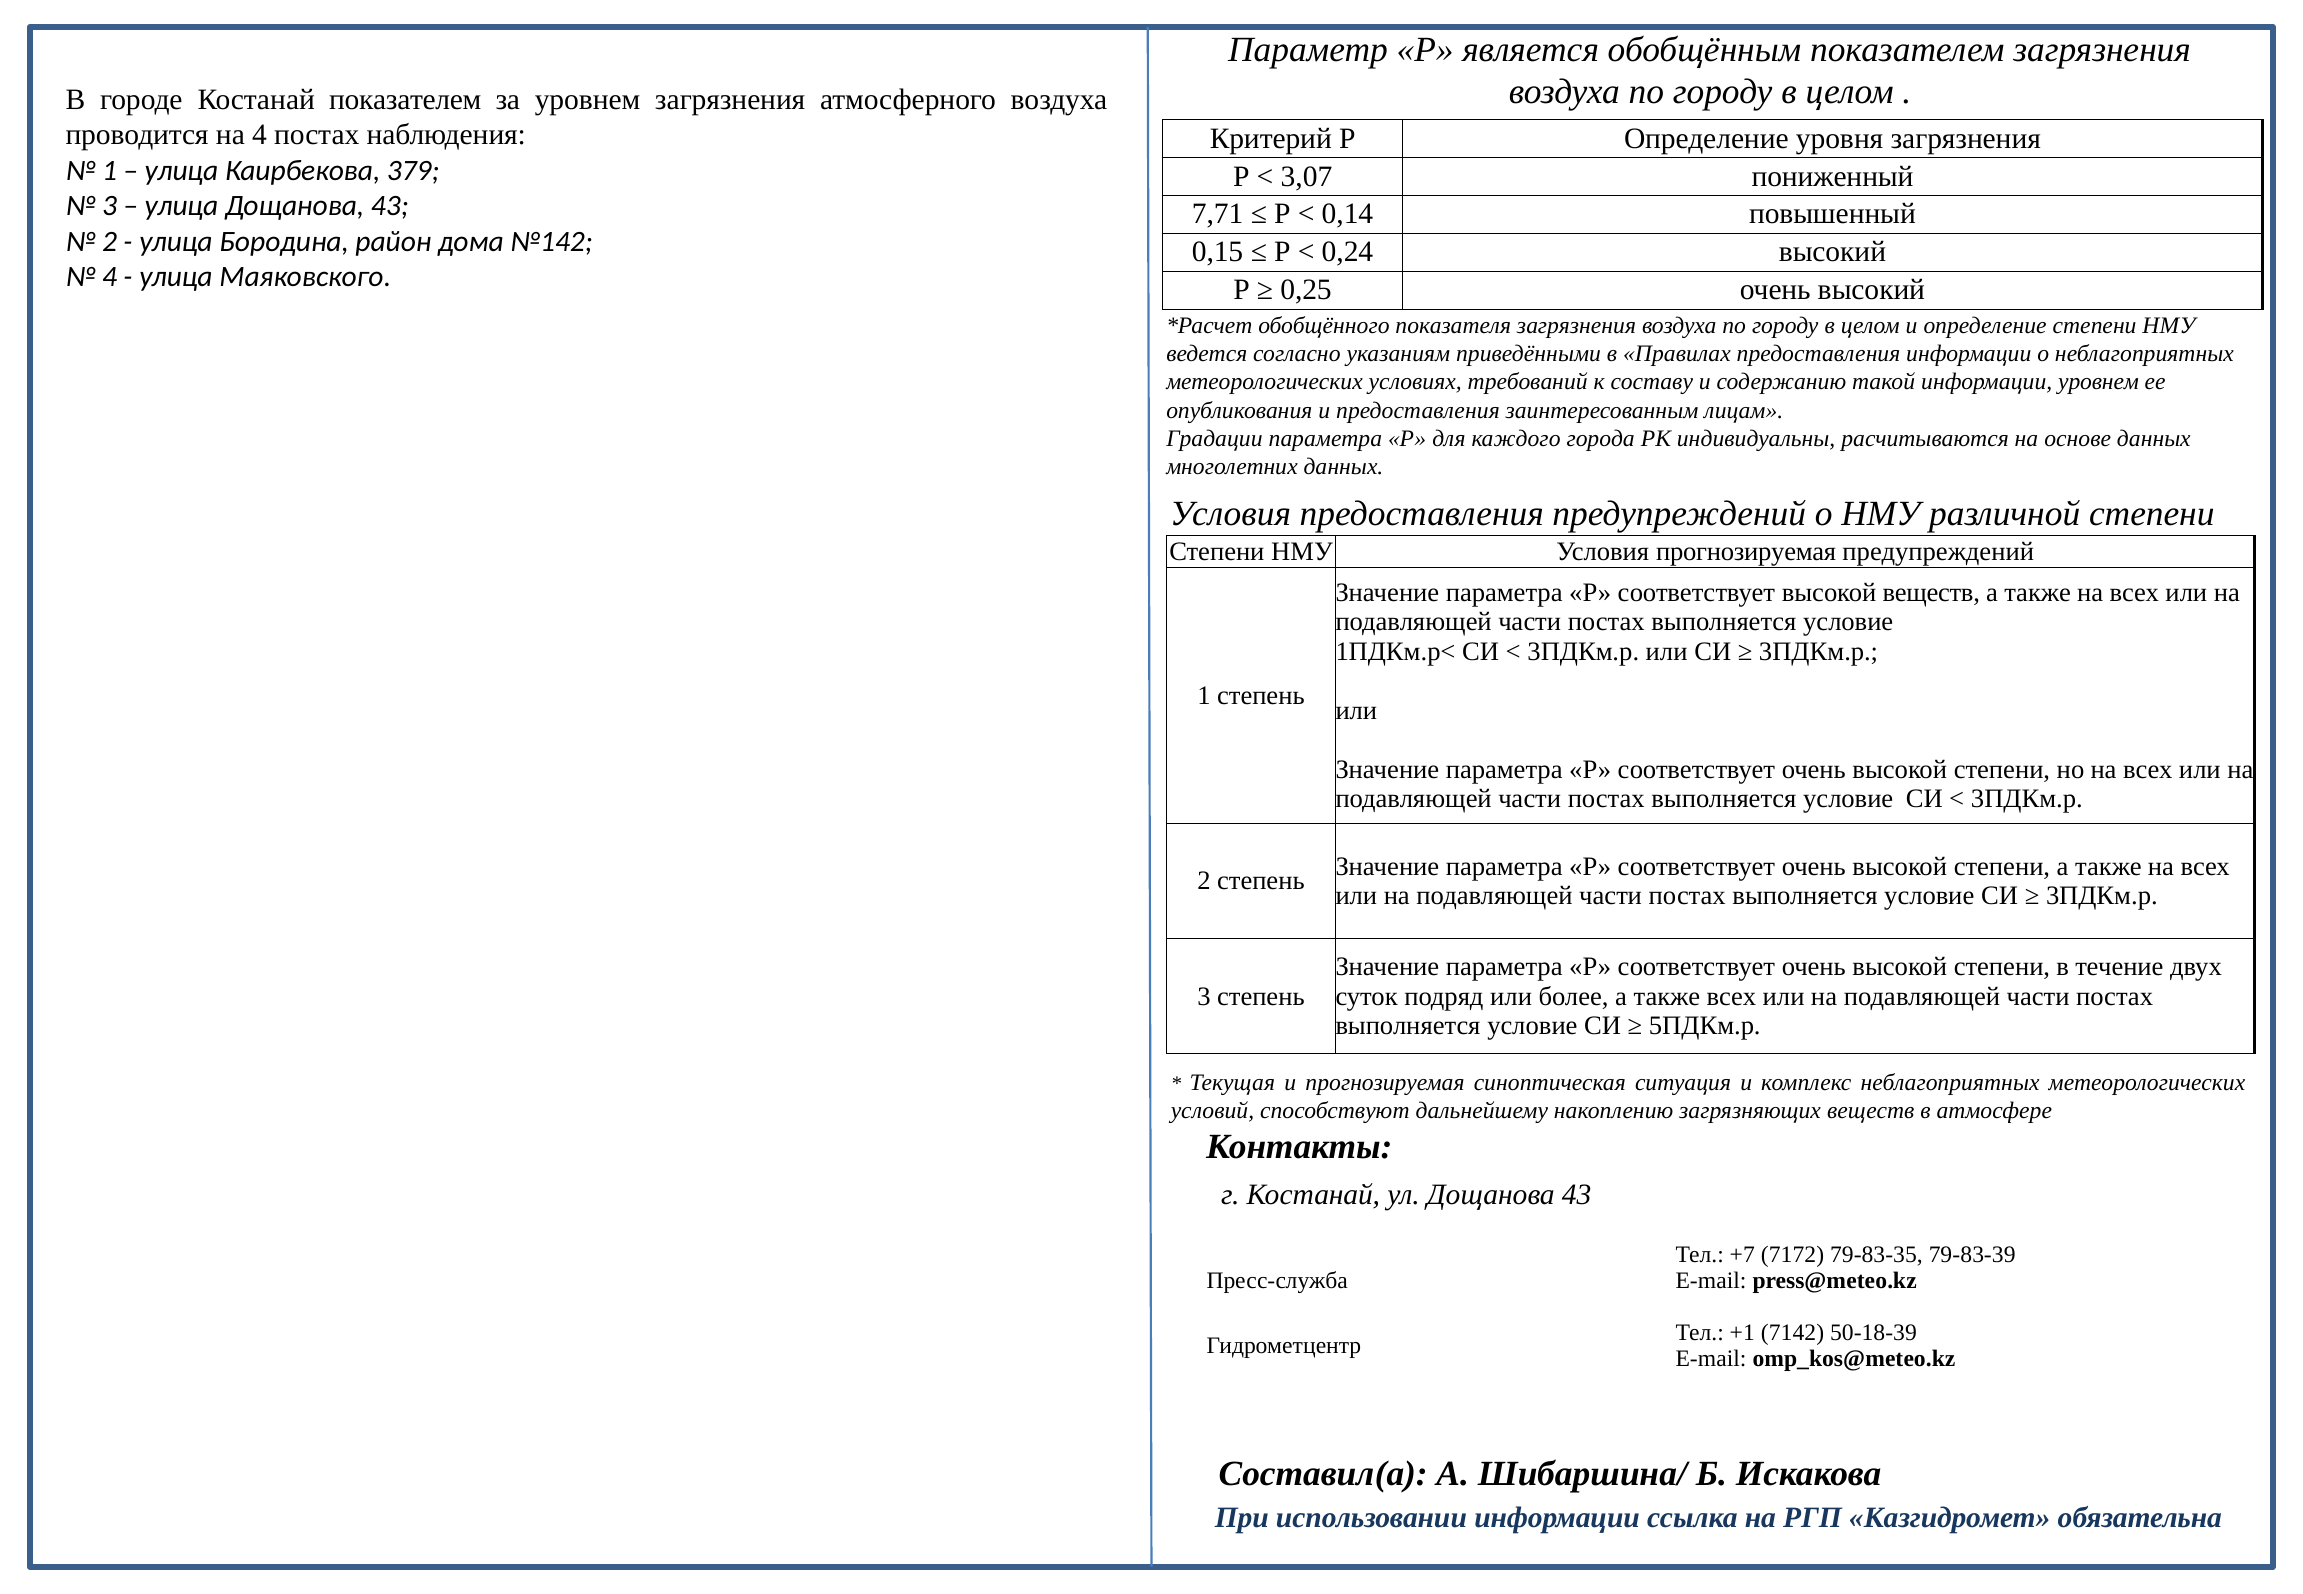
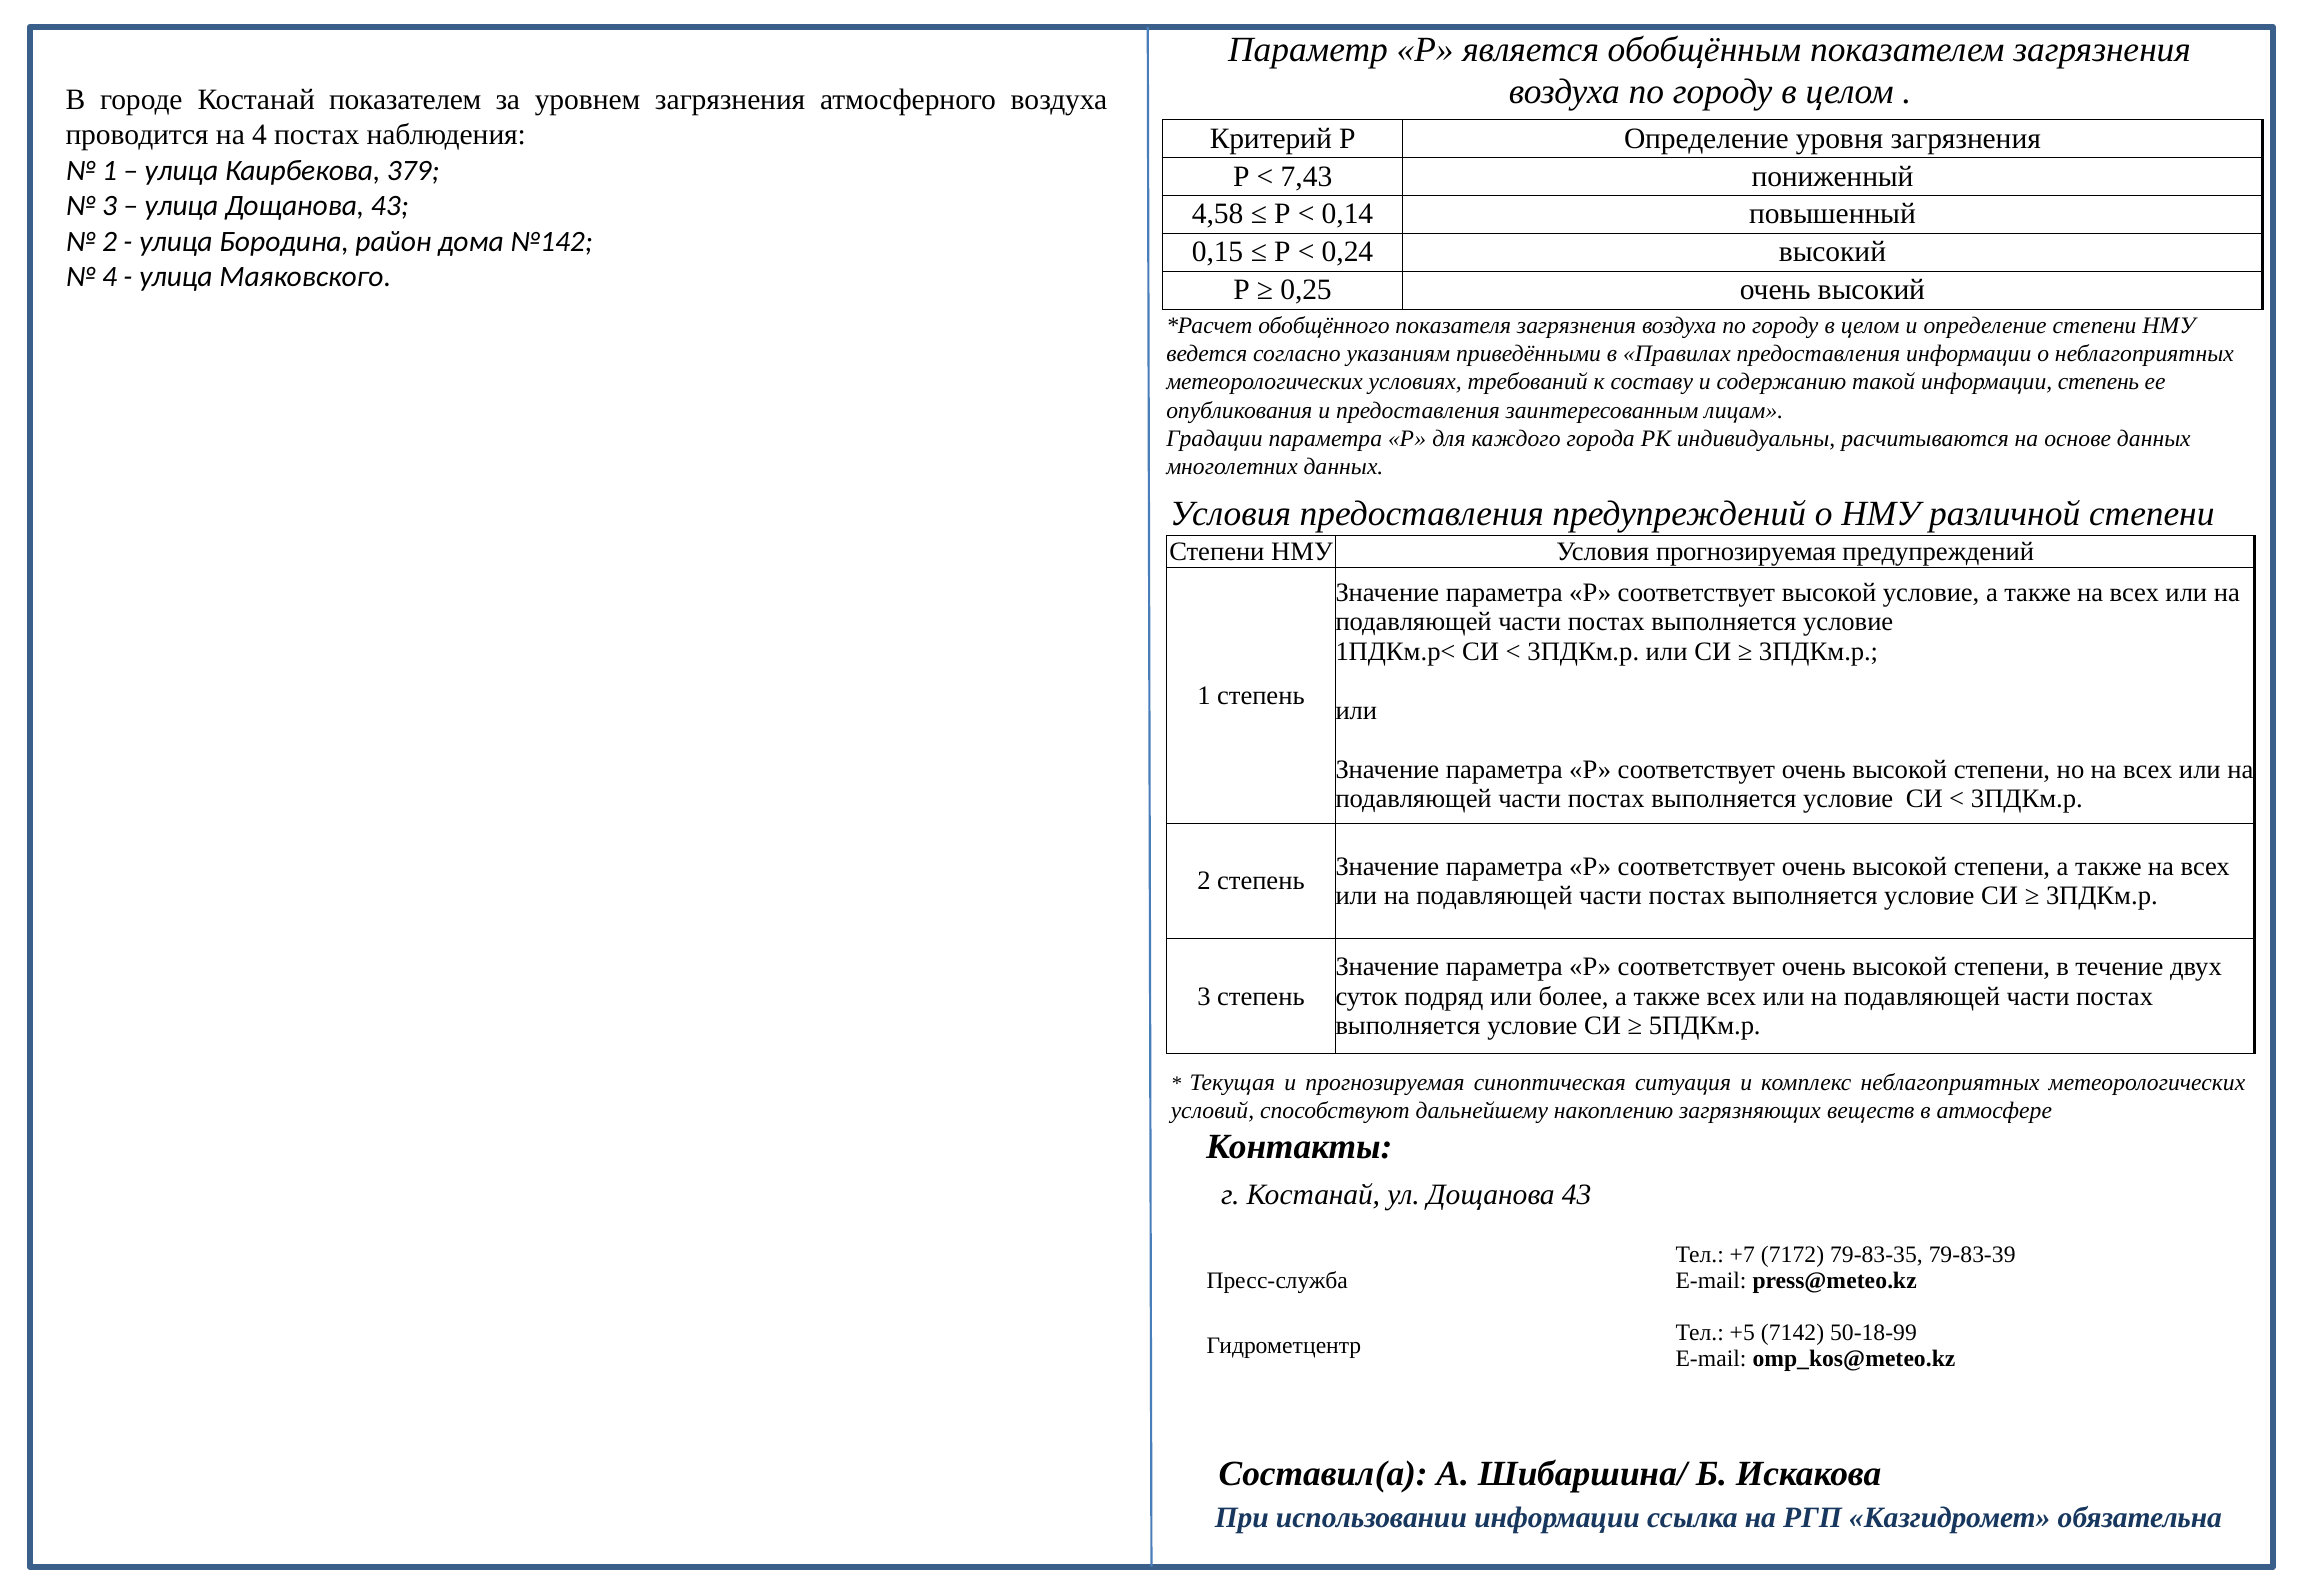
3,07: 3,07 -> 7,43 (1306, 176)
7,71: 7,71 -> 4,58 (1218, 214)
информации уровнем: уровнем -> степень (2099, 382)
высокой веществ: веществ -> условие (1931, 593)
+1: +1 -> +5 (1742, 1333)
50-18-39: 50-18-39 -> 50-18-99 (1873, 1333)
